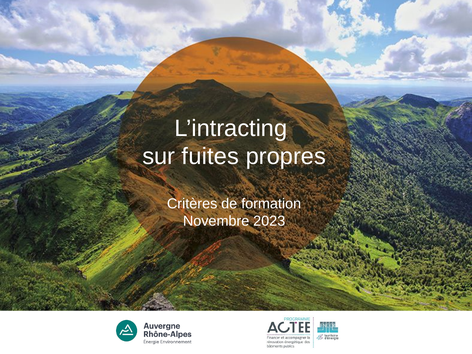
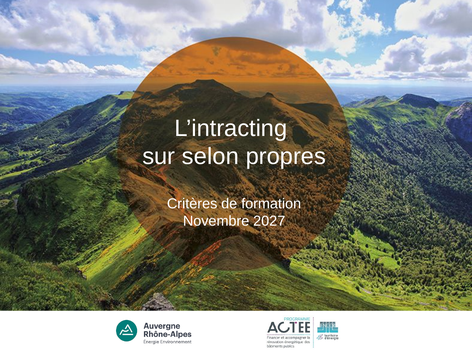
fuites: fuites -> selon (210, 157)
2023: 2023 -> 2027 (269, 221)
